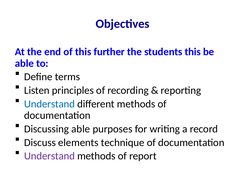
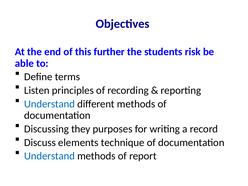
students this: this -> risk (193, 52)
Discussing able: able -> they (81, 129)
Understand colour: purple -> blue (50, 156)
